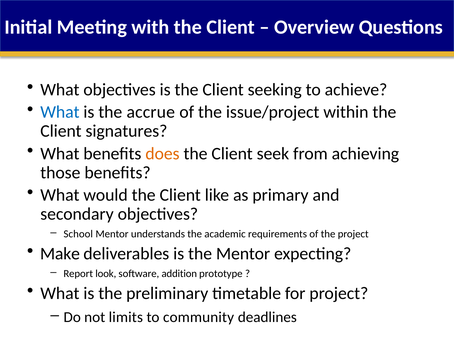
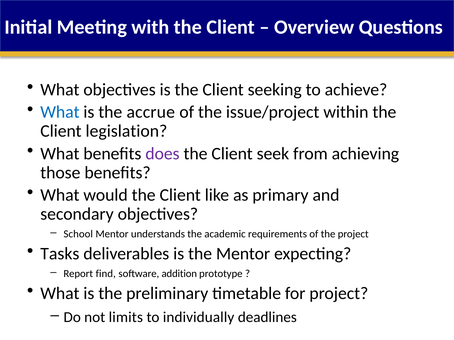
signatures: signatures -> legislation (126, 131)
does colour: orange -> purple (162, 154)
Make: Make -> Tasks (60, 254)
look: look -> find (106, 274)
community: community -> individually (199, 318)
